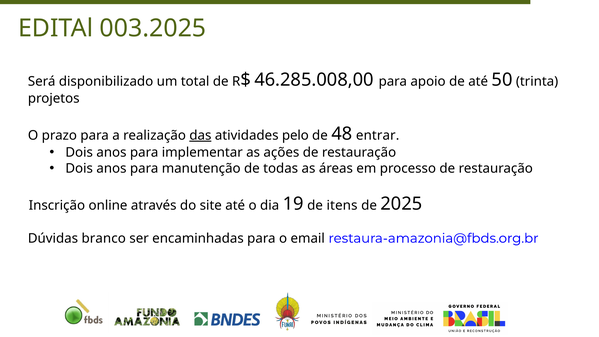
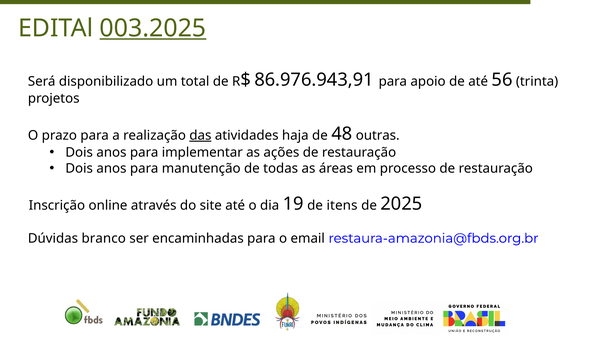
003.2025 underline: none -> present (153, 28)
46.285.008,00: 46.285.008,00 -> 86.976.943,91 (314, 80)
50: 50 -> 56 (502, 80)
pelo: pelo -> haja (295, 135)
entrar: entrar -> outras (378, 135)
